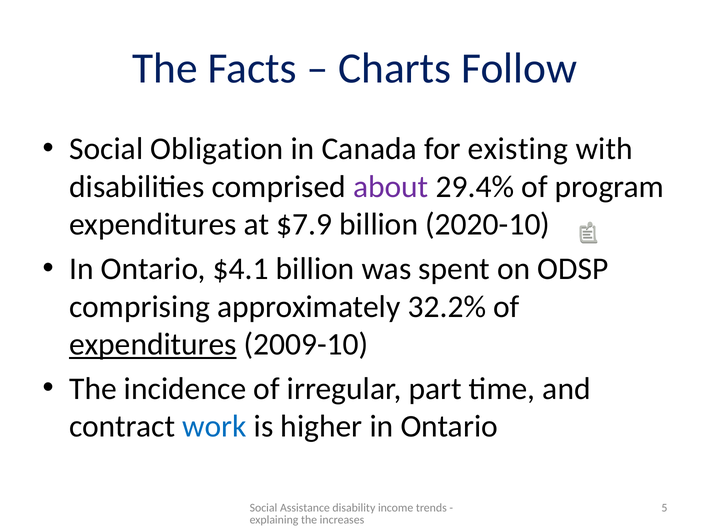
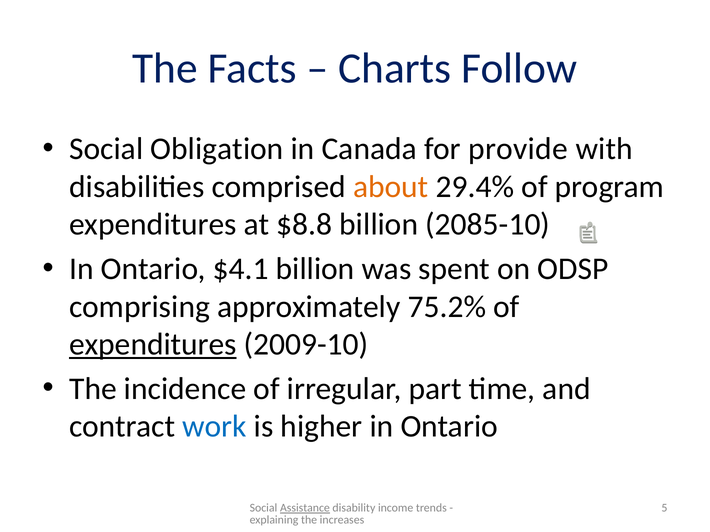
existing: existing -> provide (518, 149)
about colour: purple -> orange (391, 187)
$7.9: $7.9 -> $8.8 (304, 225)
2020-10: 2020-10 -> 2085-10 (488, 225)
32.2%: 32.2% -> 75.2% (447, 307)
Assistance underline: none -> present (305, 508)
